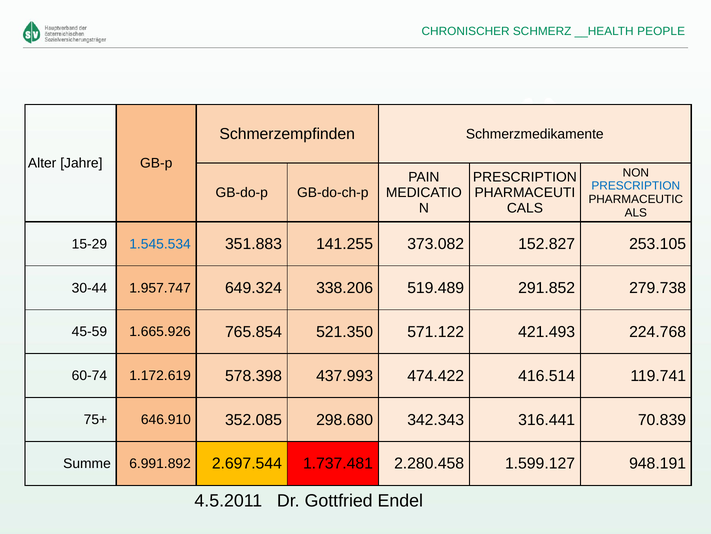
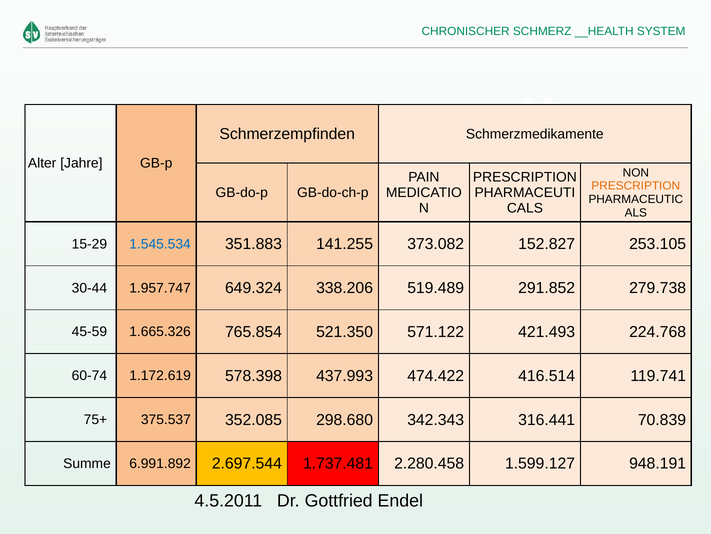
PEOPLE: PEOPLE -> SYSTEM (661, 31)
PRESCRIPTION colour: blue -> orange (636, 186)
1.665.926: 1.665.926 -> 1.665.326 (160, 331)
646.910: 646.910 -> 375.537 (166, 419)
